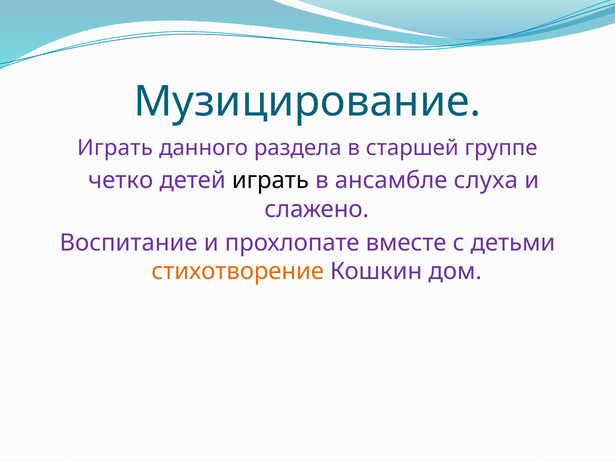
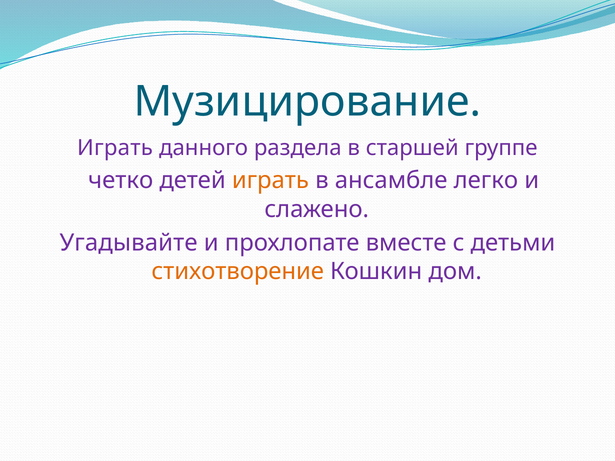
играть colour: black -> orange (270, 181)
слуха: слуха -> легко (486, 181)
Воспитание: Воспитание -> Угадывайте (129, 243)
